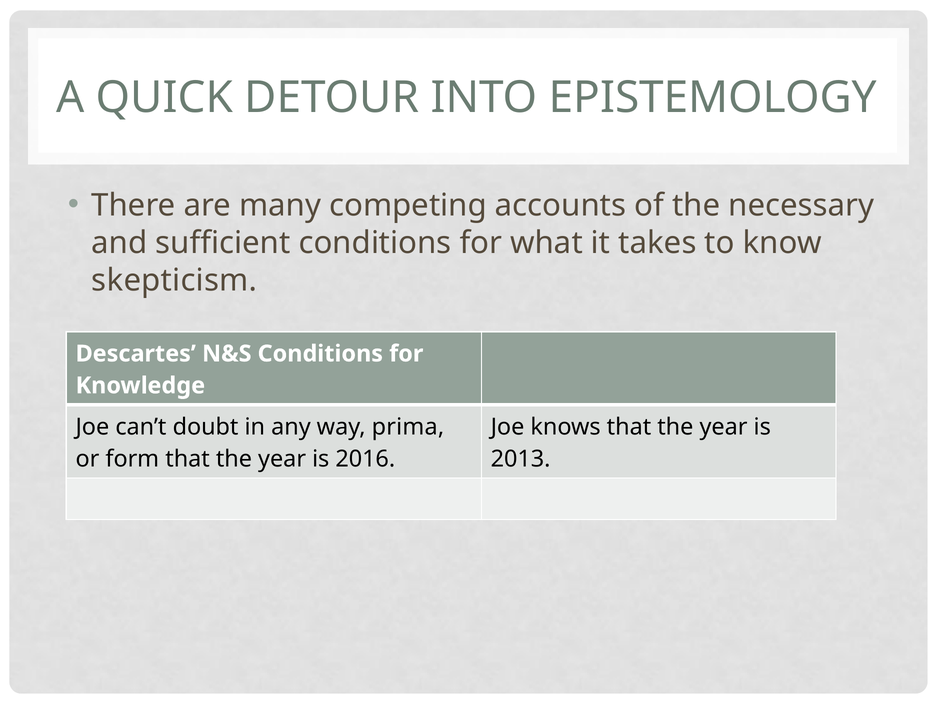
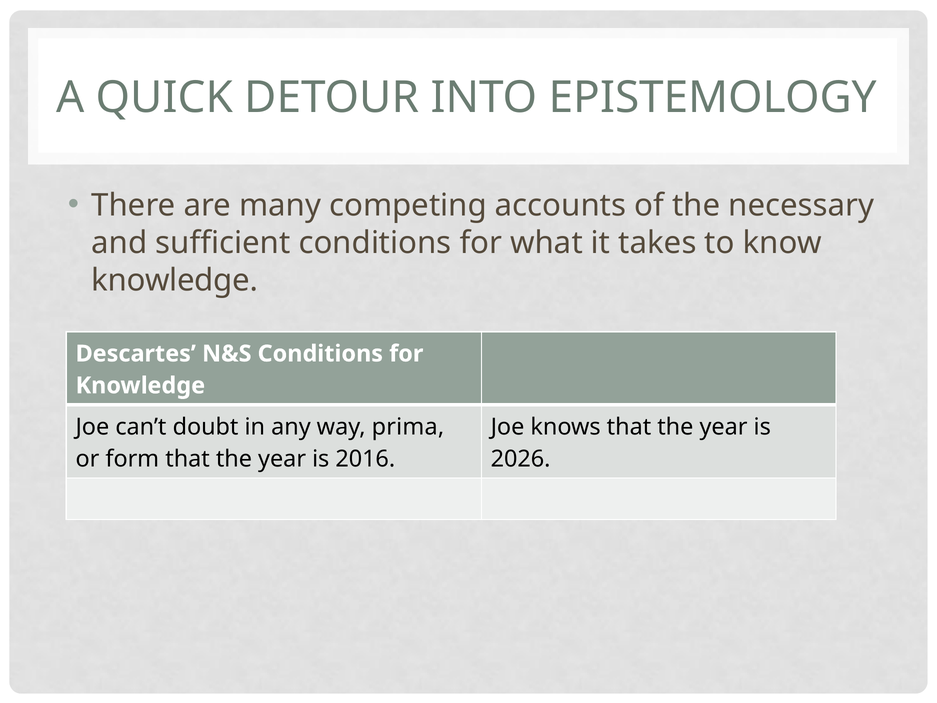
skepticism: skepticism -> knowledge (175, 280)
2013: 2013 -> 2026 (521, 459)
